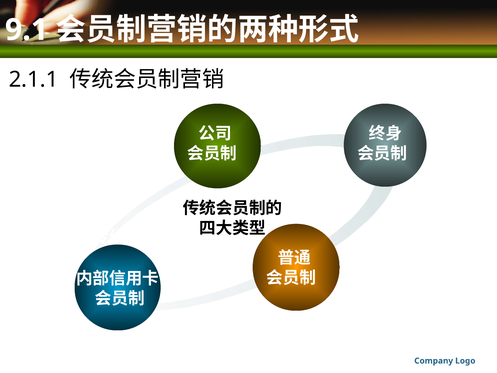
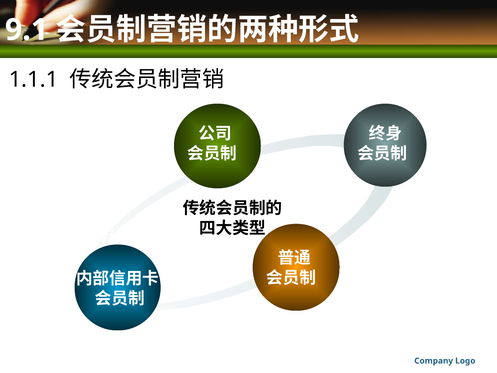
2.1.1: 2.1.1 -> 1.1.1 (34, 79)
